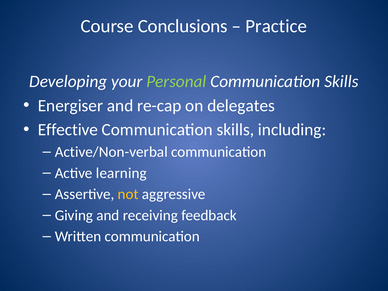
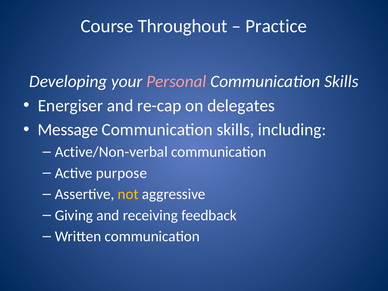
Conclusions: Conclusions -> Throughout (183, 26)
Personal colour: light green -> pink (176, 81)
Effective: Effective -> Message (68, 130)
learning: learning -> purpose (121, 173)
